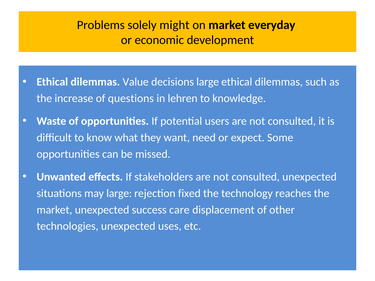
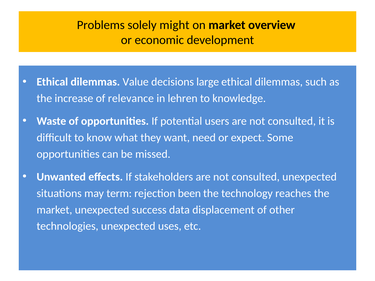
everyday: everyday -> overview (272, 25)
questions: questions -> relevance (131, 98)
may large: large -> term (119, 193)
fixed: fixed -> been (189, 193)
care: care -> data (179, 210)
